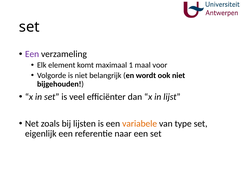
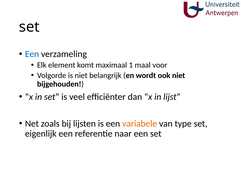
Een colour: purple -> blue (32, 54)
